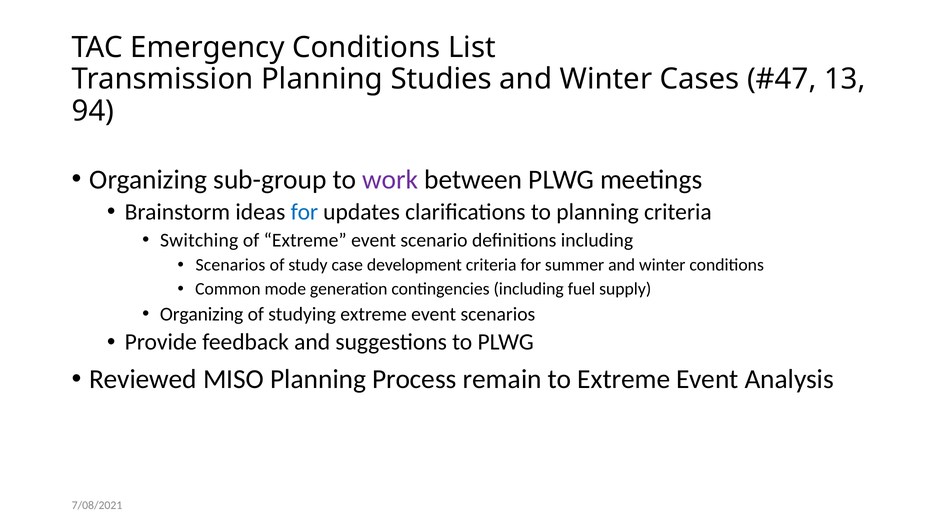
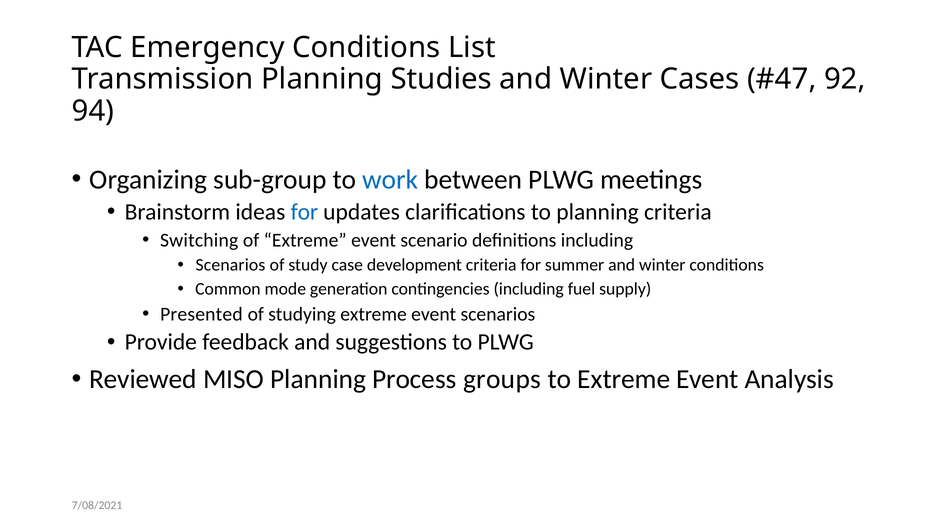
13: 13 -> 92 (845, 79)
work colour: purple -> blue (390, 180)
Organizing: Organizing -> Presented (201, 314)
remain: remain -> groups (502, 380)
